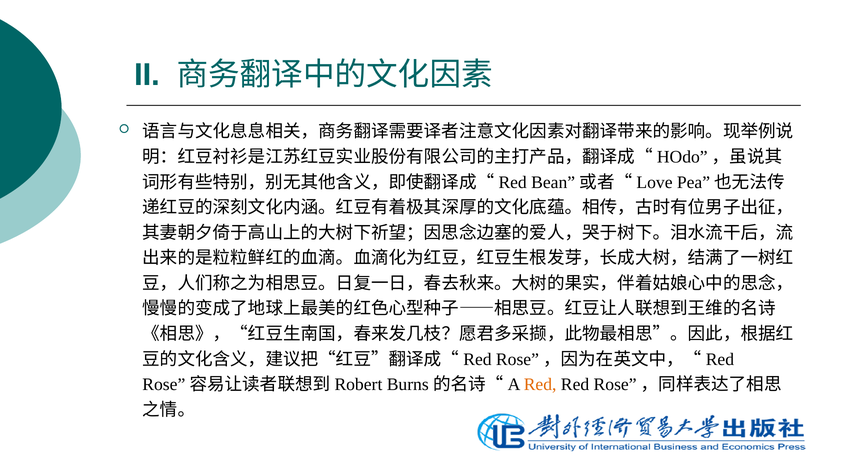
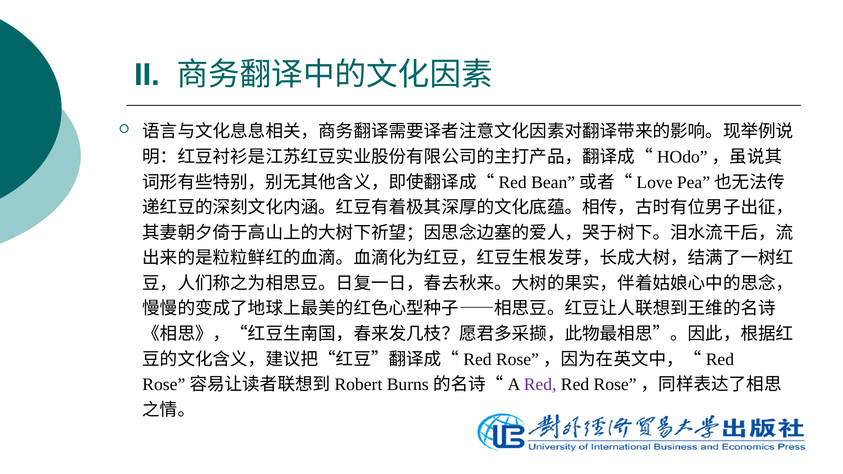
Red colour: orange -> purple (540, 385)
